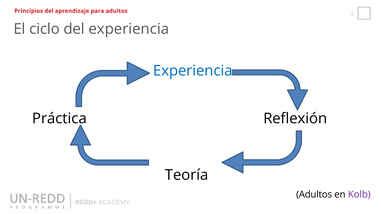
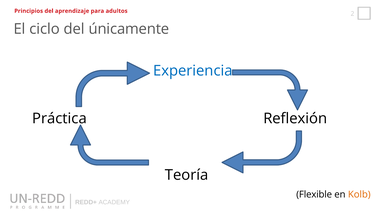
del experiencia: experiencia -> únicamente (129, 29)
Adultos: Adultos -> Flexible (314, 195)
Kolb colour: purple -> orange (359, 195)
